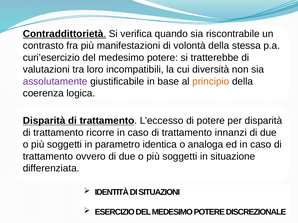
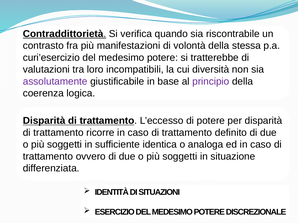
principio colour: orange -> purple (211, 82)
innanzi: innanzi -> definito (231, 133)
parametro: parametro -> sufficiente (118, 145)
